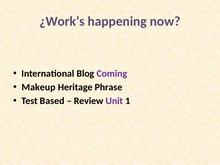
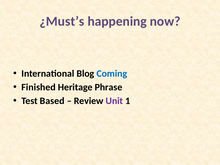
¿Work’s: ¿Work’s -> ¿Must’s (62, 21)
Coming colour: purple -> blue (112, 74)
Makeup: Makeup -> Finished (39, 87)
